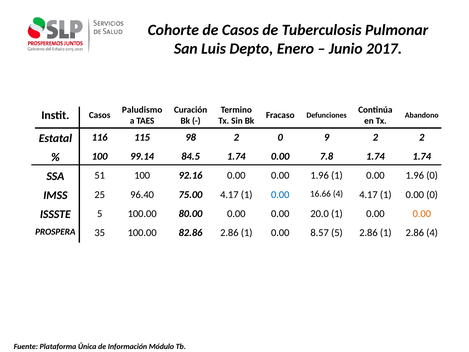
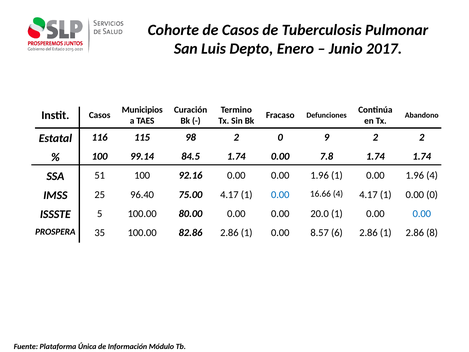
Paludismo: Paludismo -> Municipios (142, 110)
1.96 0: 0 -> 4 (432, 175)
0.00 colour: orange -> blue (422, 213)
8.57 5: 5 -> 6 (337, 232)
2.86 4: 4 -> 8 (432, 232)
